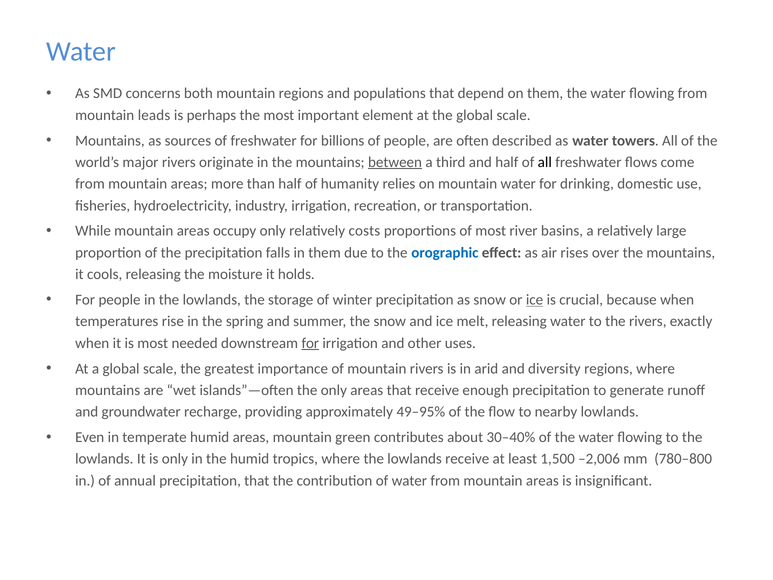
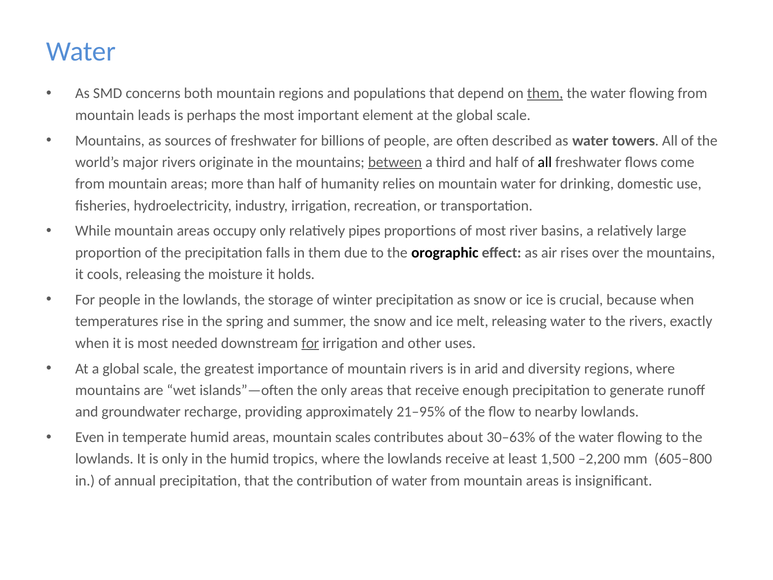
them underline: none -> present (545, 93)
costs: costs -> pipes (365, 231)
orographic colour: blue -> black (445, 253)
ice underline: present -> none (535, 300)
49–95%: 49–95% -> 21–95% (421, 412)
green: green -> scales (353, 437)
30–40%: 30–40% -> 30–63% (511, 437)
–2,006: –2,006 -> –2,200 (599, 459)
780–800: 780–800 -> 605–800 (683, 459)
